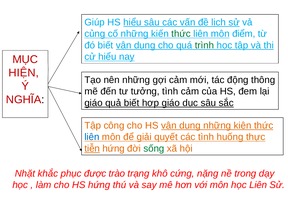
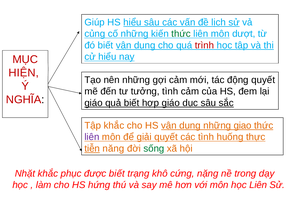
điểm: điểm -> dượt (244, 34)
trình colour: green -> red (204, 45)
động thông: thông -> quyết (263, 80)
Tập công: công -> khắc (114, 125)
kiện: kiện -> giao (243, 125)
liên colour: blue -> purple (92, 137)
tiễn hứng: hứng -> năng (113, 148)
được trào: trào -> biết (117, 173)
